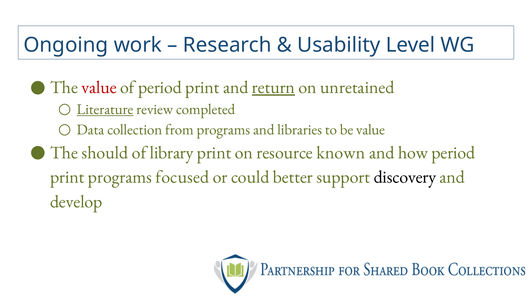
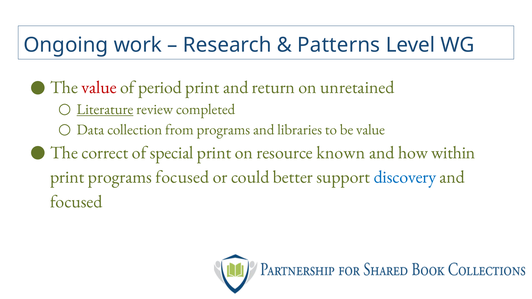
Usability: Usability -> Patterns (339, 45)
return underline: present -> none (273, 87)
should: should -> correct (105, 153)
library: library -> special (172, 153)
how period: period -> within (453, 153)
discovery colour: black -> blue (405, 177)
develop: develop -> focused (76, 202)
